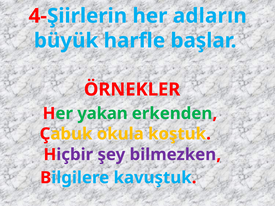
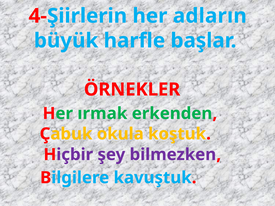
yakan: yakan -> ırmak (102, 114)
